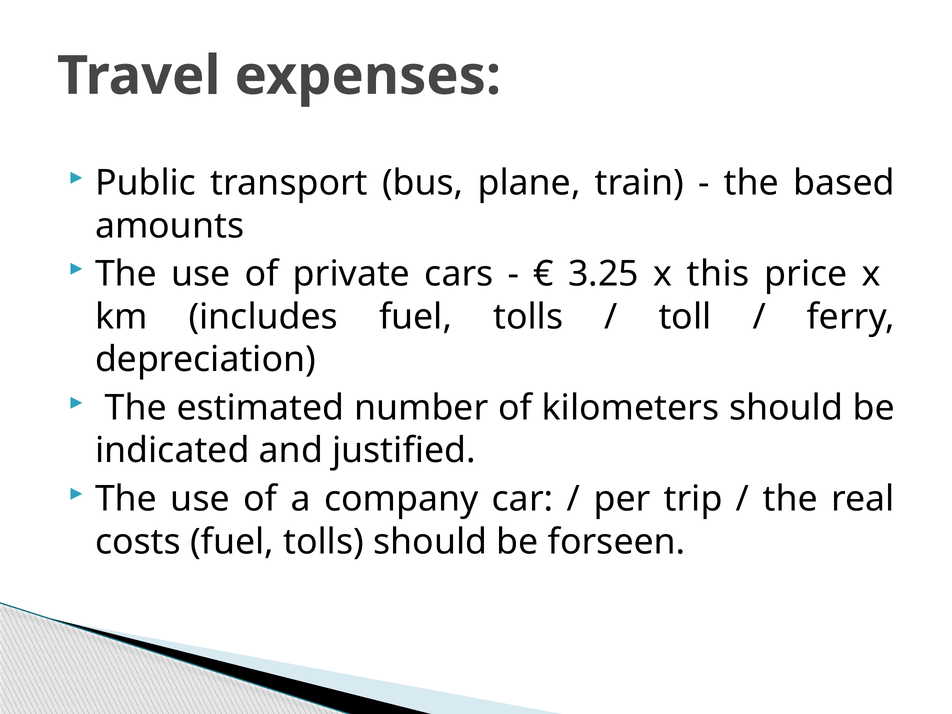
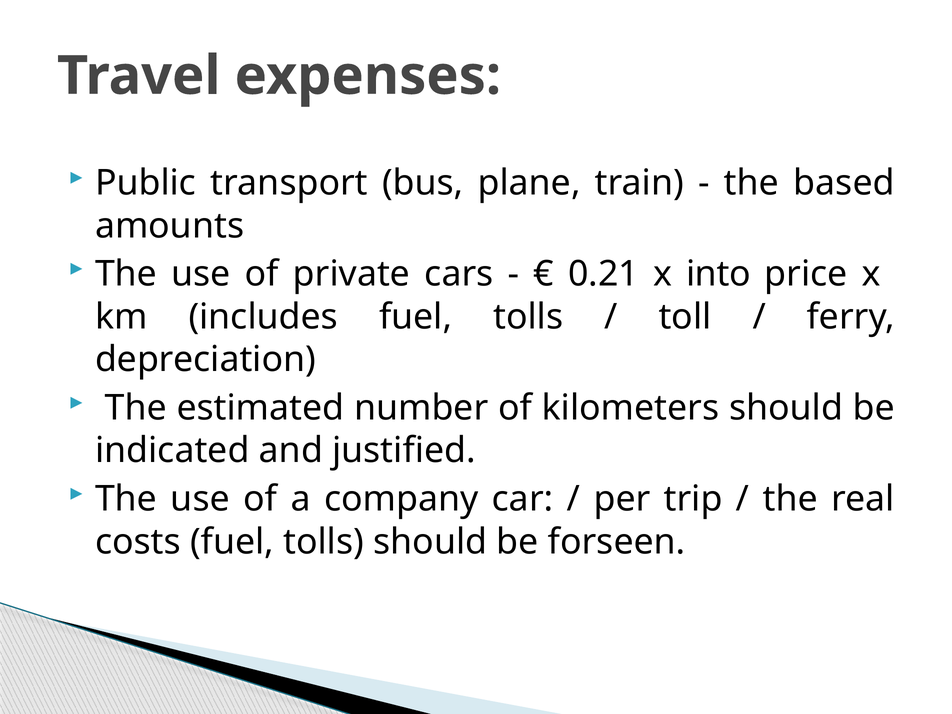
3.25: 3.25 -> 0.21 (603, 274)
this: this -> into (718, 274)
